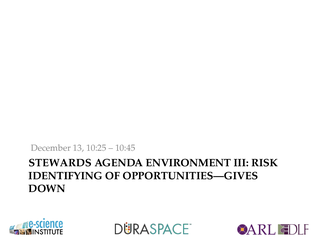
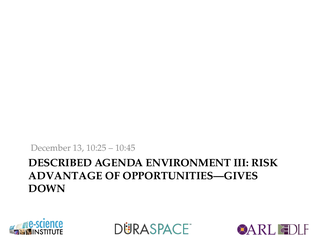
STEWARDS: STEWARDS -> DESCRIBED (60, 163)
IDENTIFYING: IDENTIFYING -> ADVANTAGE (65, 176)
